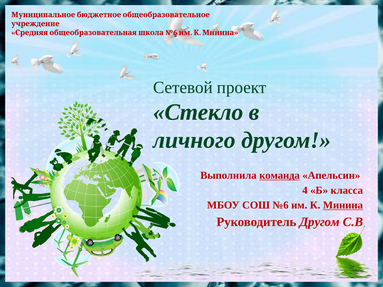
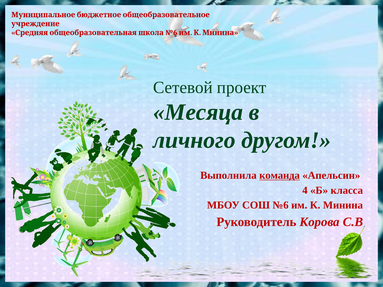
Стекло: Стекло -> Месяца (198, 112)
Минина underline: present -> none (343, 205)
Руководитель Другом: Другом -> Корова (320, 222)
